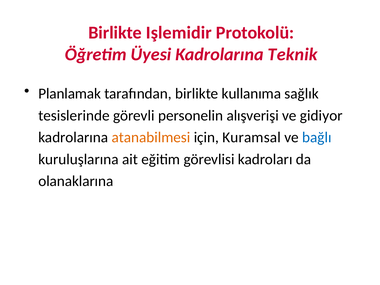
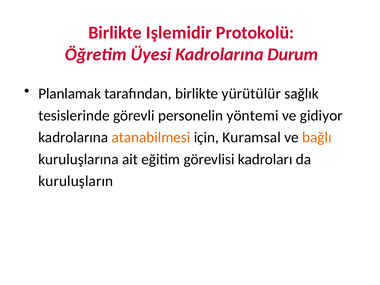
Teknik: Teknik -> Durum (293, 54)
kullanıma: kullanıma -> yürütülür (251, 94)
alışverişi: alışverişi -> yöntemi (253, 115)
bağlı colour: blue -> orange (317, 137)
olanaklarına: olanaklarına -> kuruluşların (76, 181)
